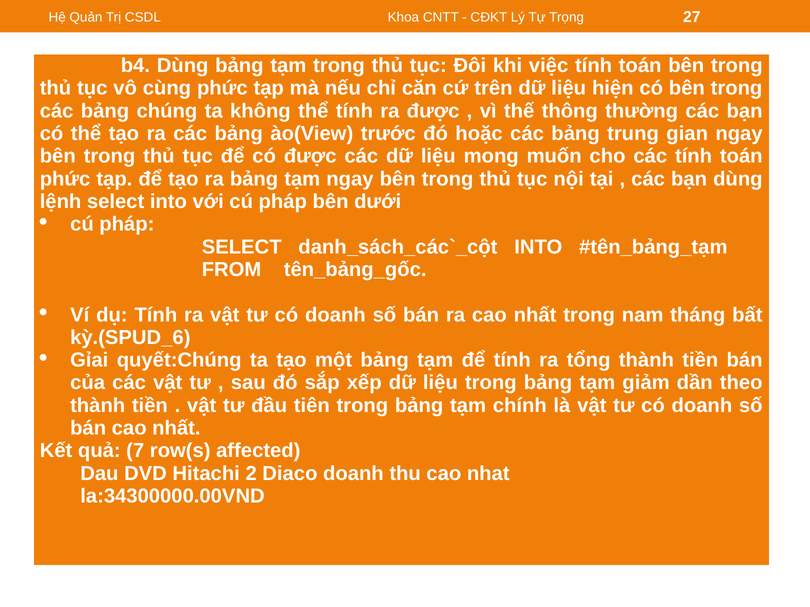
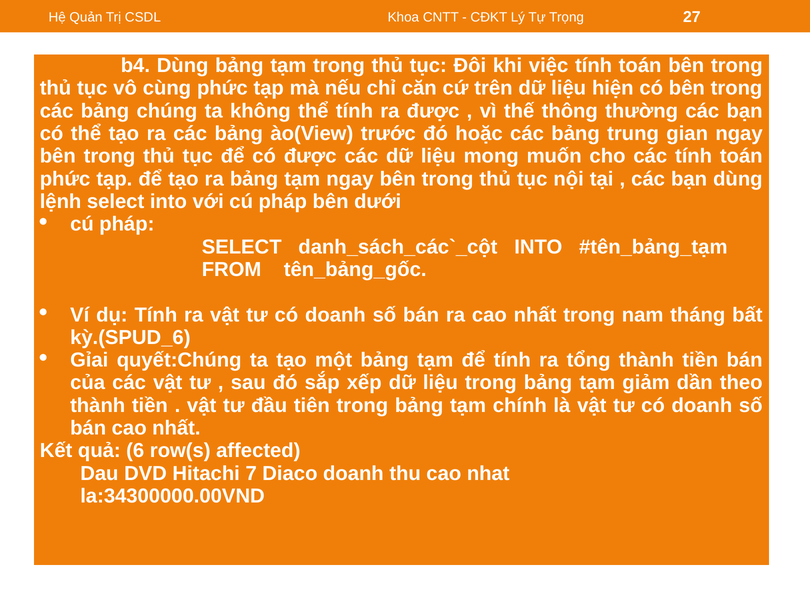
7: 7 -> 6 (135, 451)
2: 2 -> 7 (251, 474)
